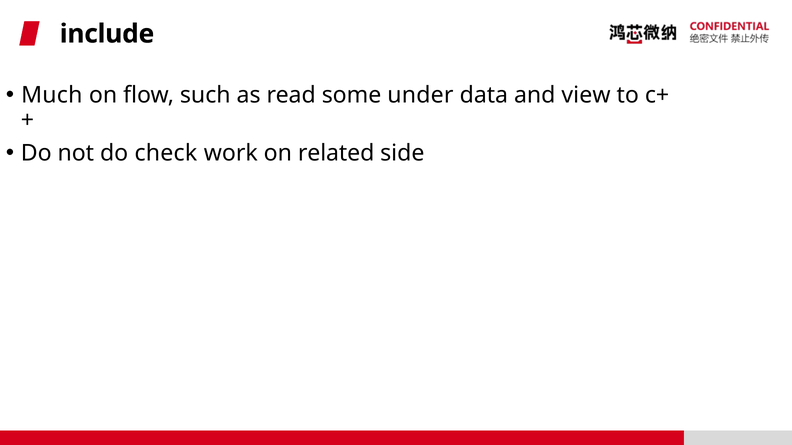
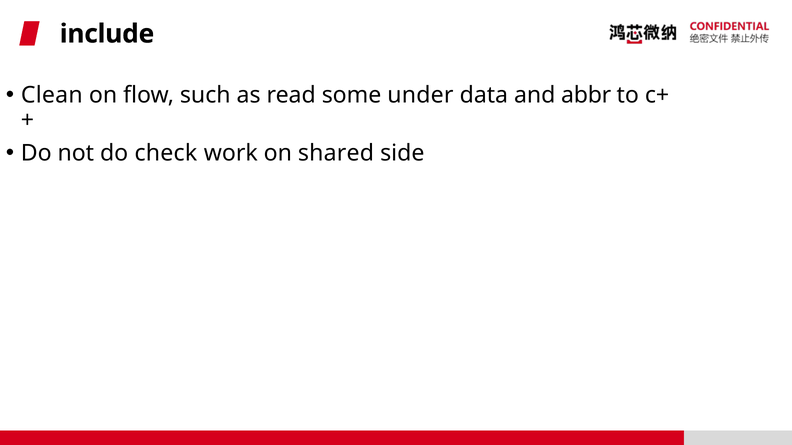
Much: Much -> Clean (52, 95)
view: view -> abbr (586, 95)
related: related -> shared (336, 153)
